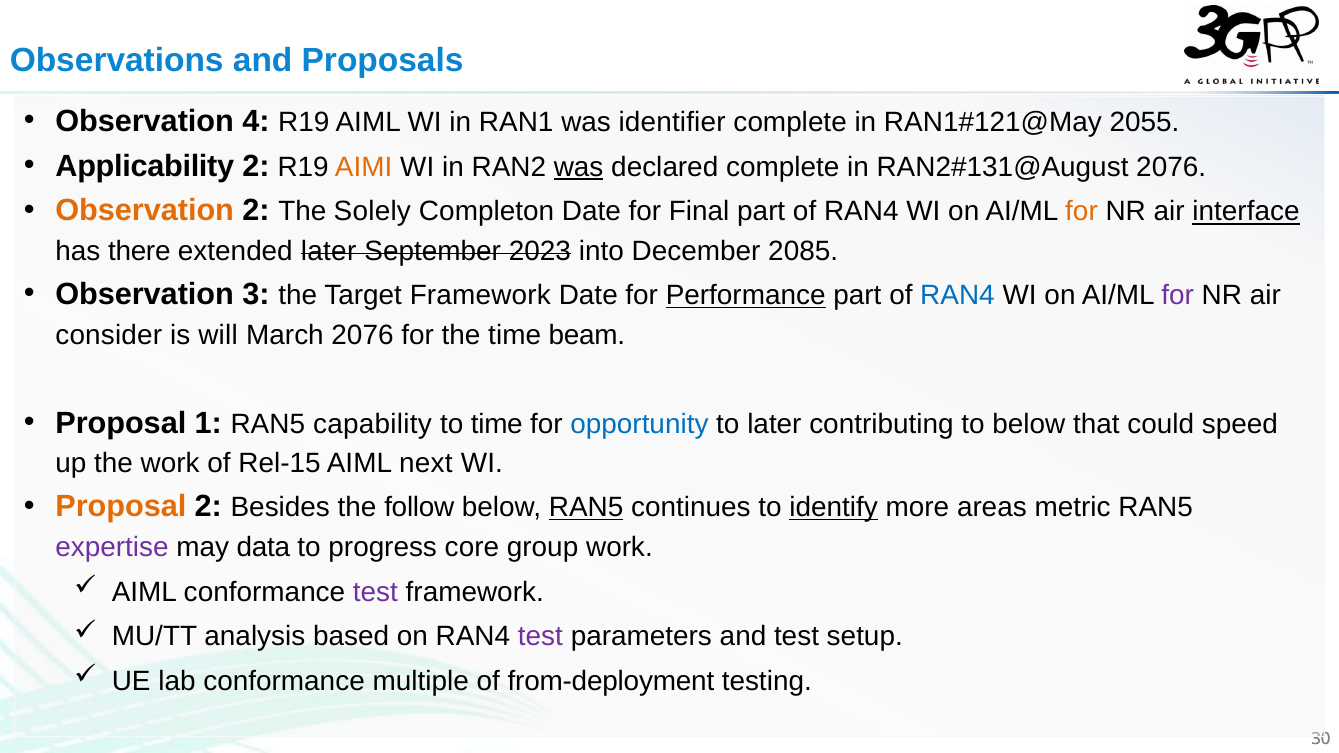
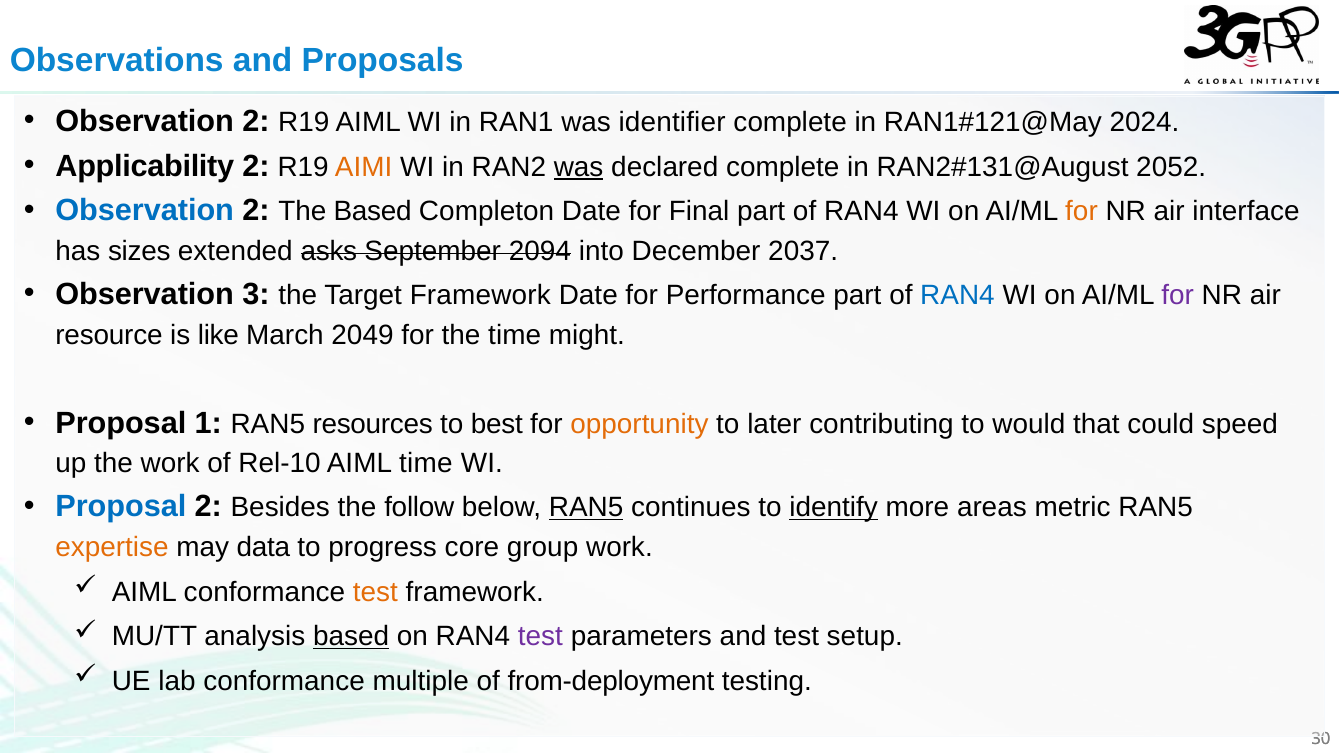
4: 4 -> 2 (256, 121)
2055: 2055 -> 2024 (1144, 122)
2076: 2076 -> 2052 (1171, 167)
Observation colour: orange -> blue (145, 211)
The Solely: Solely -> Based (373, 212)
interface underline: present -> none (1246, 212)
there: there -> sizes (139, 251)
extended later: later -> asks (329, 251)
2023: 2023 -> 2094 (540, 251)
2085: 2085 -> 2037 (803, 251)
Performance underline: present -> none (746, 296)
consider: consider -> resource (109, 335)
will: will -> like (218, 335)
March 2076: 2076 -> 2049 (363, 335)
beam: beam -> might (587, 335)
capability: capability -> resources (373, 424)
to time: time -> best (497, 424)
opportunity colour: blue -> orange (639, 424)
to below: below -> would (1029, 424)
Rel-15: Rel-15 -> Rel-10 (280, 464)
AIML next: next -> time (426, 464)
Proposal colour: orange -> blue (121, 507)
expertise colour: purple -> orange (112, 547)
test colour: purple -> orange (375, 592)
based underline: none -> present (351, 637)
